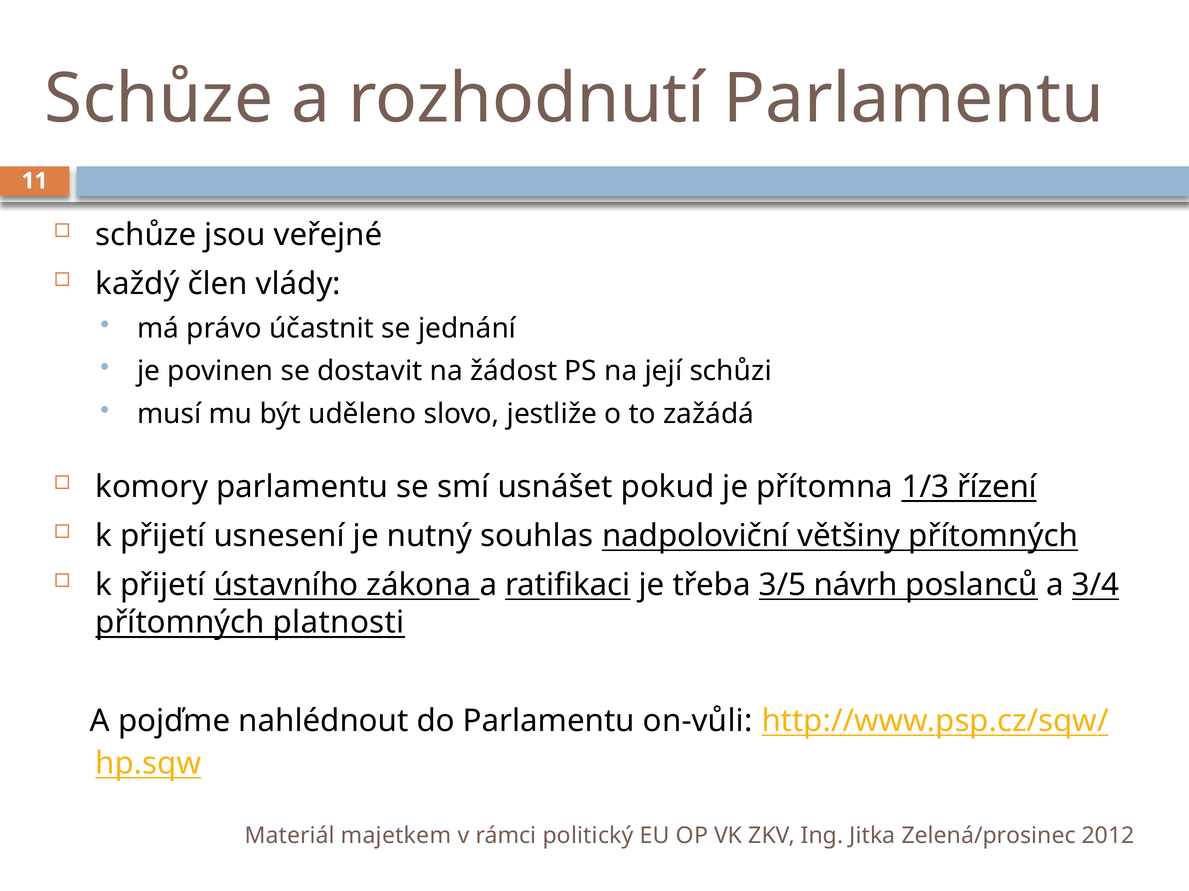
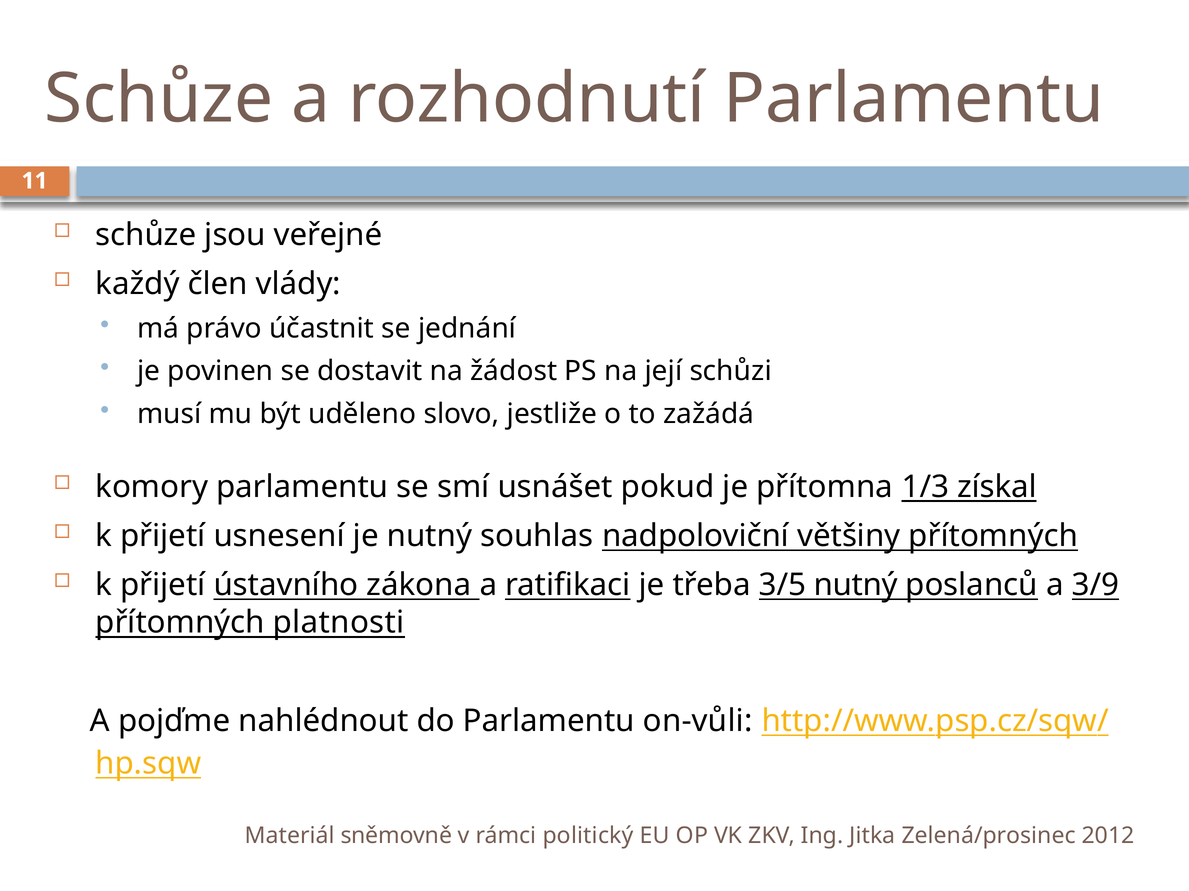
řízení: řízení -> získal (997, 487)
3/5 návrh: návrh -> nutný (856, 586)
3/4: 3/4 -> 3/9 (1096, 586)
majetkem: majetkem -> sněmovně (396, 836)
